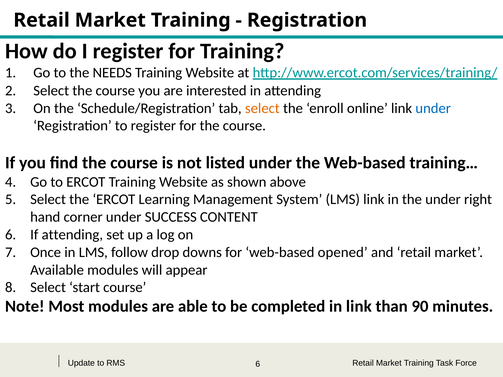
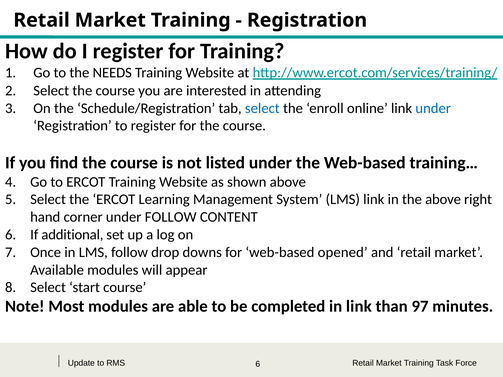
select colour: orange -> blue (262, 108)
the under: under -> above (443, 200)
under SUCCESS: SUCCESS -> FOLLOW (171, 217)
If attending: attending -> additional (72, 235)
90: 90 -> 97 (420, 307)
